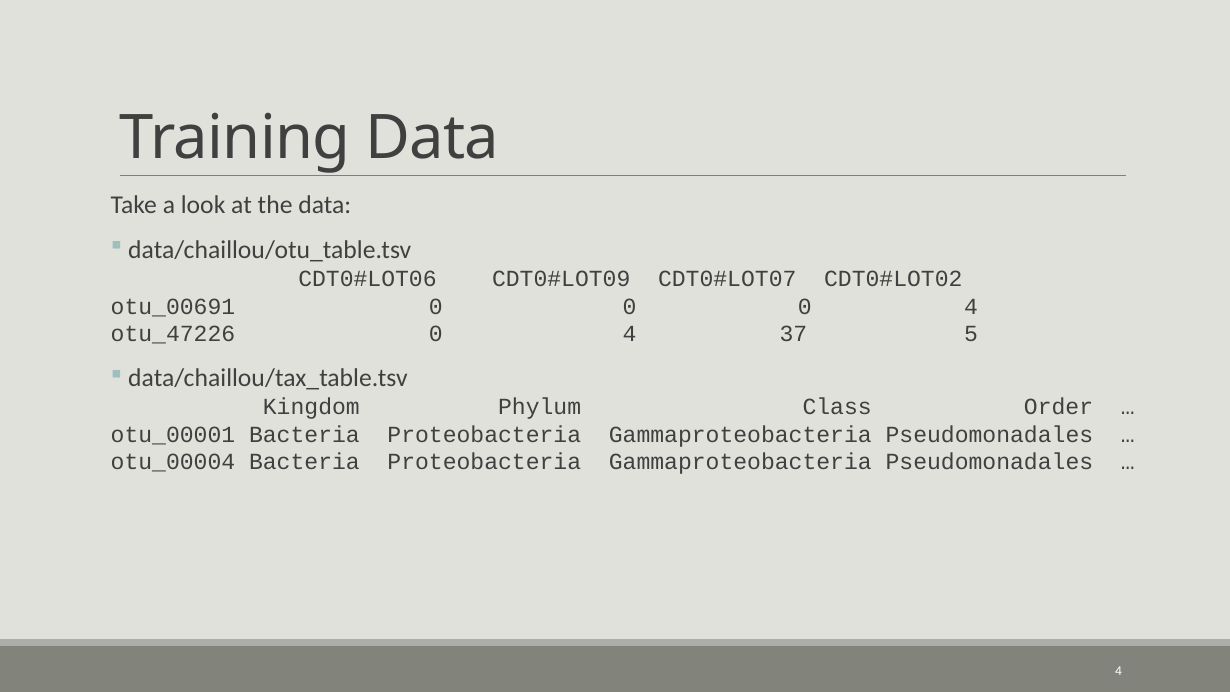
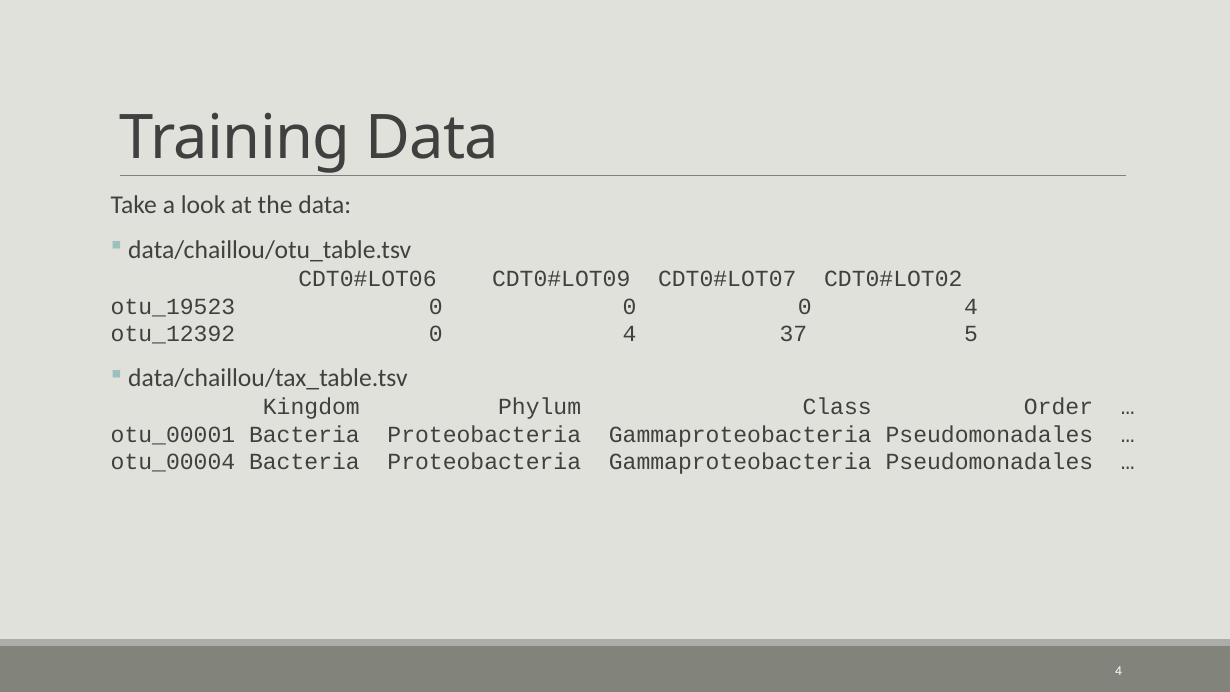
otu_00691: otu_00691 -> otu_19523 (173, 307)
otu_47226: otu_47226 -> otu_12392 (173, 334)
